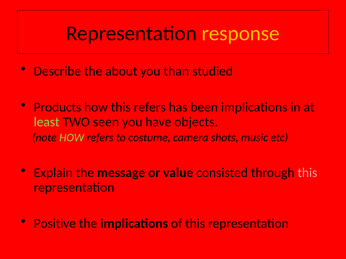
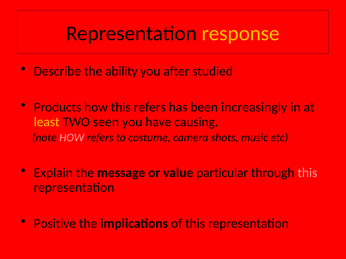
about: about -> ability (121, 71)
than: than -> after (176, 71)
been implications: implications -> increasingly (254, 108)
least colour: light green -> yellow (47, 122)
objects: objects -> causing (196, 122)
HOW colour: light green -> pink (72, 138)
consisted: consisted -> particular (222, 173)
